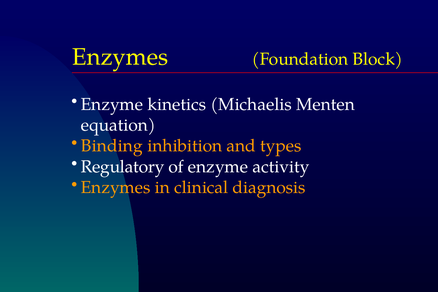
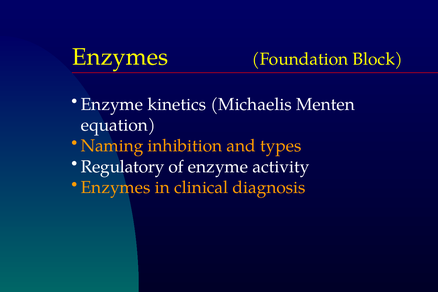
Binding: Binding -> Naming (112, 146)
